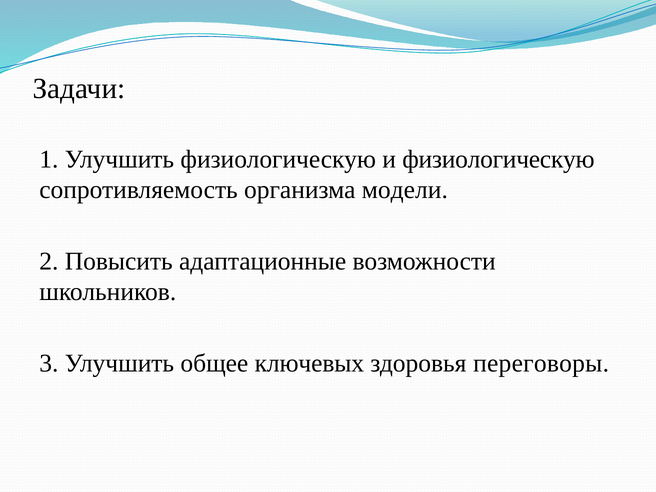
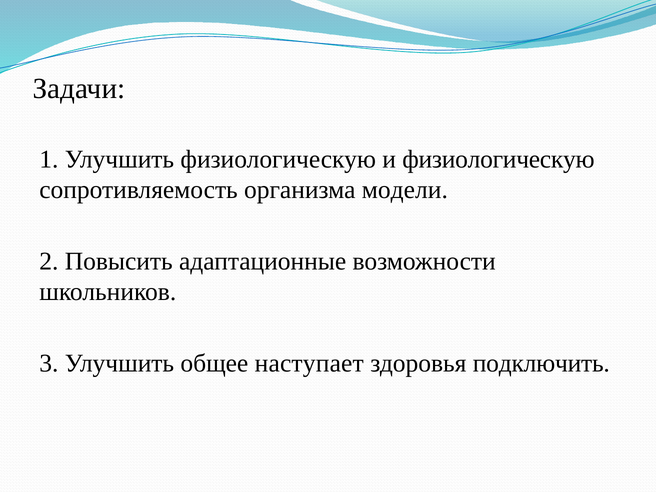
ключевых: ключевых -> наступает (309, 363)
переговоры: переговоры -> подключить (541, 363)
